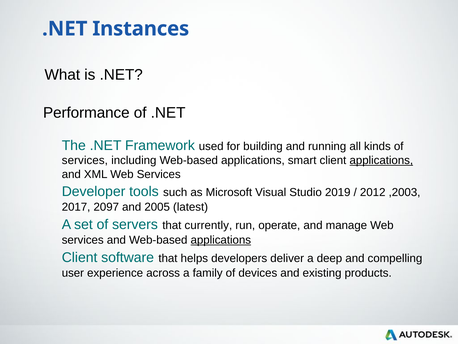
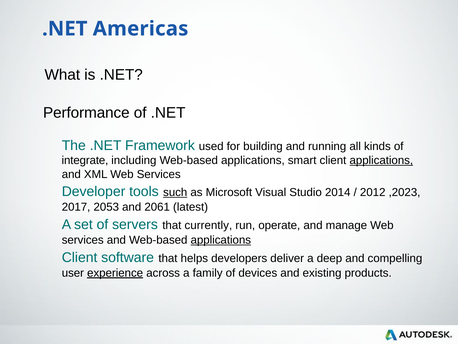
Instances: Instances -> Americas (141, 29)
services: services -> integrate (85, 160)
such underline: none -> present (175, 192)
2019: 2019 -> 2014 (338, 192)
,2003: ,2003 -> ,2023 (405, 192)
2097: 2097 -> 2053 (106, 207)
2005: 2005 -> 2061 (157, 207)
experience underline: none -> present (115, 272)
